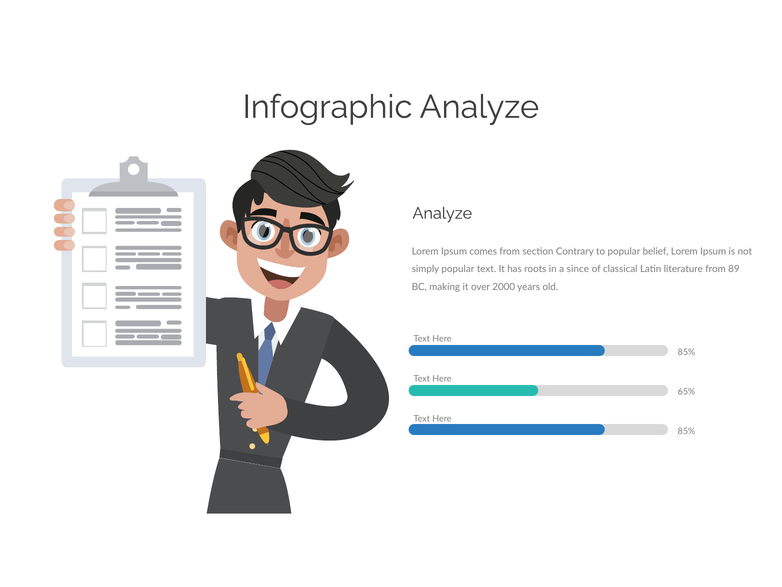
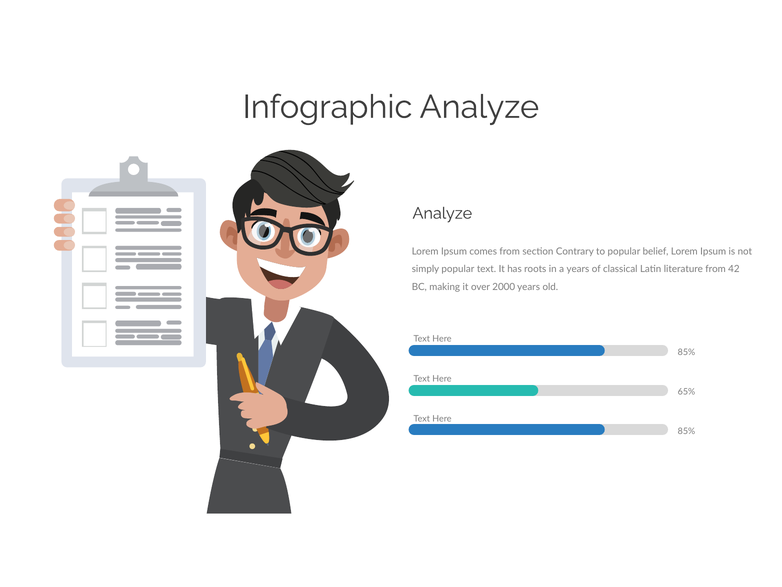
a since: since -> years (578, 269)
89: 89 -> 42 (734, 269)
